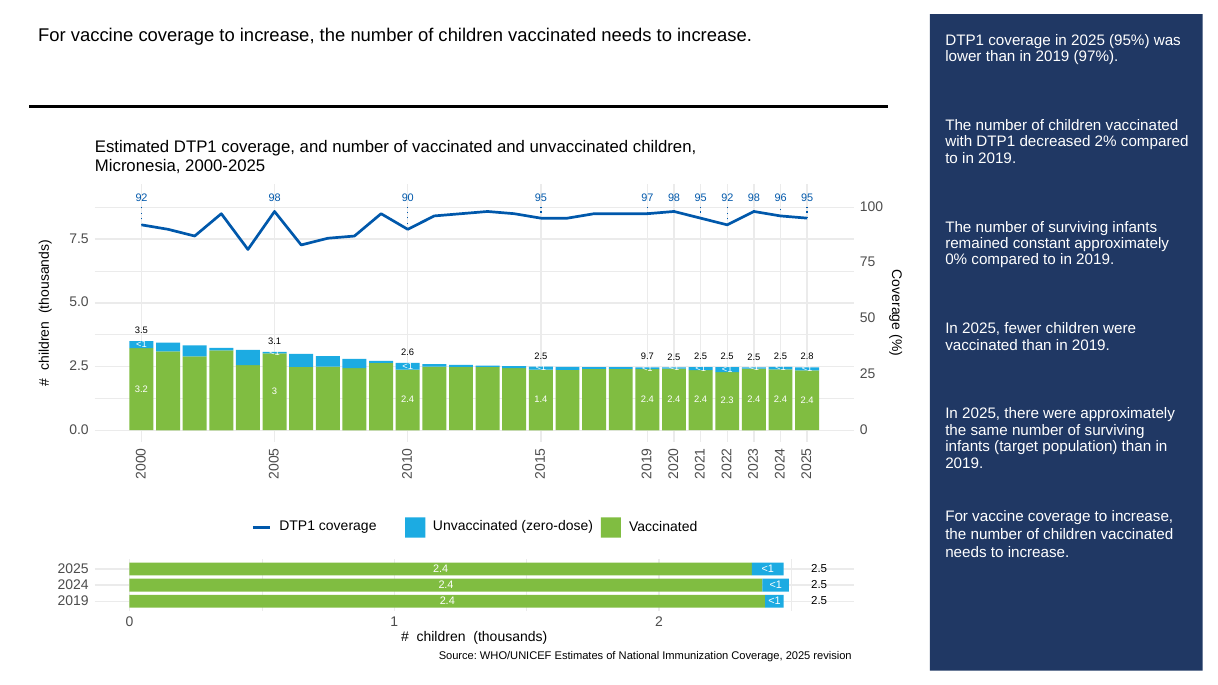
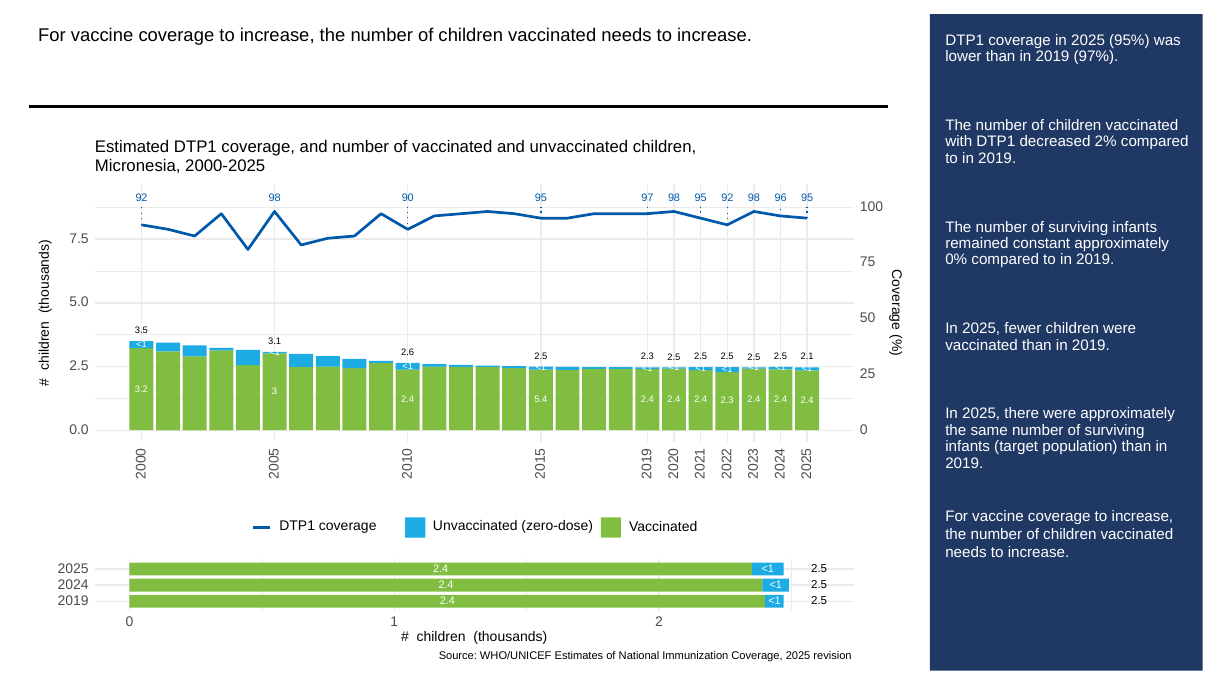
2.5 9.7: 9.7 -> 2.3 (647, 357)
2.8: 2.8 -> 2.1 (807, 357)
1.4: 1.4 -> 5.4 (541, 400)
